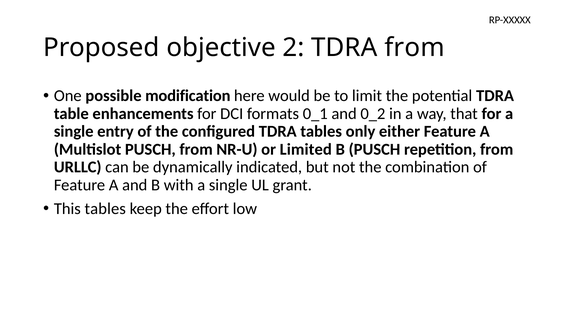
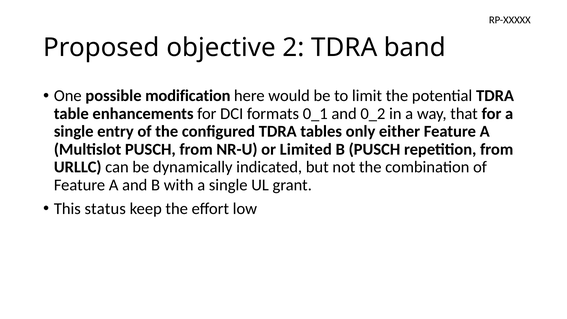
TDRA from: from -> band (415, 48)
This tables: tables -> status (105, 209)
